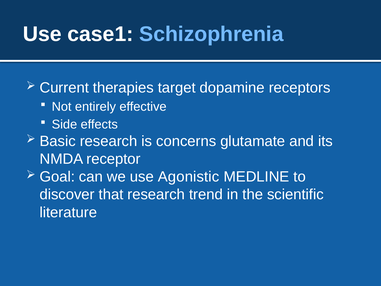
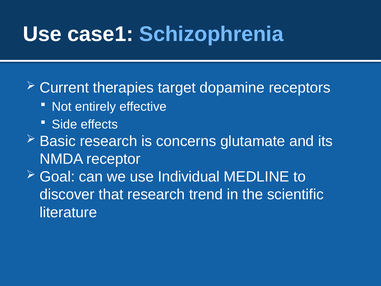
Agonistic: Agonistic -> Individual (189, 177)
